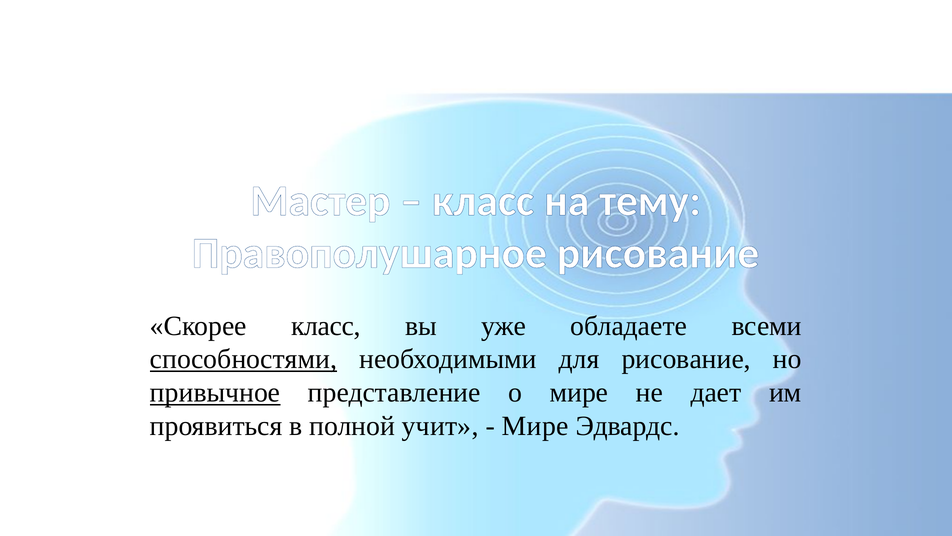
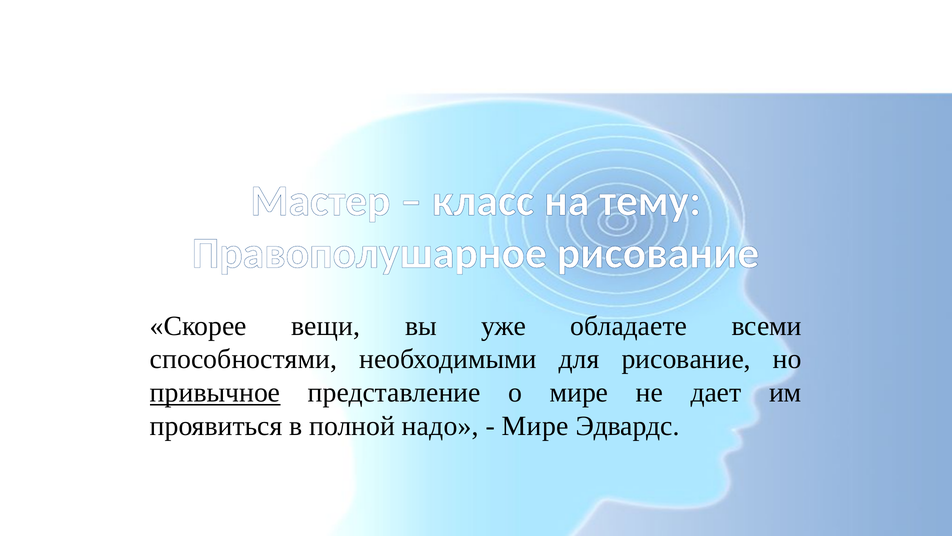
Скорее класс: класс -> вещи (326, 326)
способностями underline: present -> none (244, 359)
учит: учит -> надо (440, 426)
